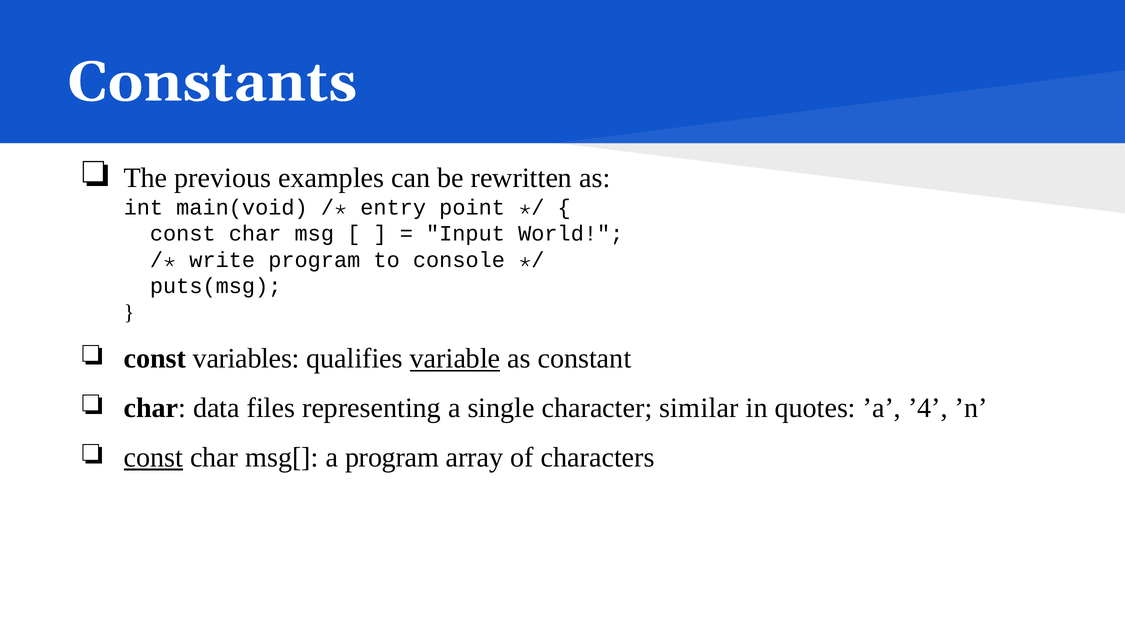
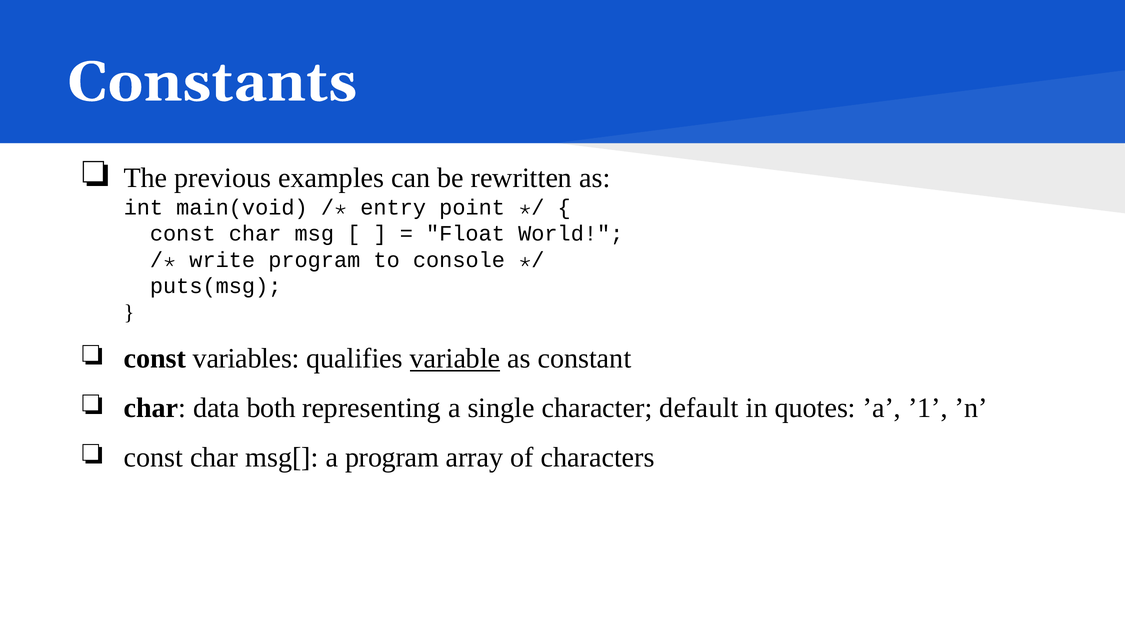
Input: Input -> Float (465, 234)
files: files -> both (271, 408)
similar: similar -> default (699, 408)
’4: ’4 -> ’1 (928, 408)
const underline: present -> none (153, 457)
